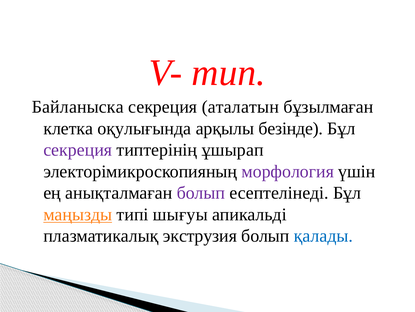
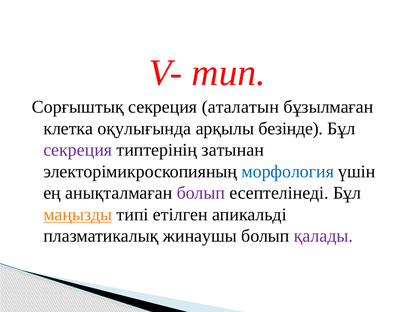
Байланыска: Байланыска -> Сорғыштық (78, 107)
ұшырап: ұшырап -> затынан (233, 150)
морфология colour: purple -> blue (288, 171)
шығуы: шығуы -> етілген (180, 214)
экструзия: экструзия -> жинаушы (200, 235)
қалады colour: blue -> purple (324, 235)
